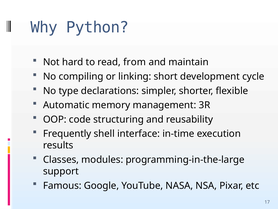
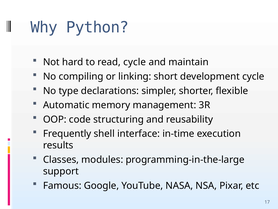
read from: from -> cycle (135, 62)
